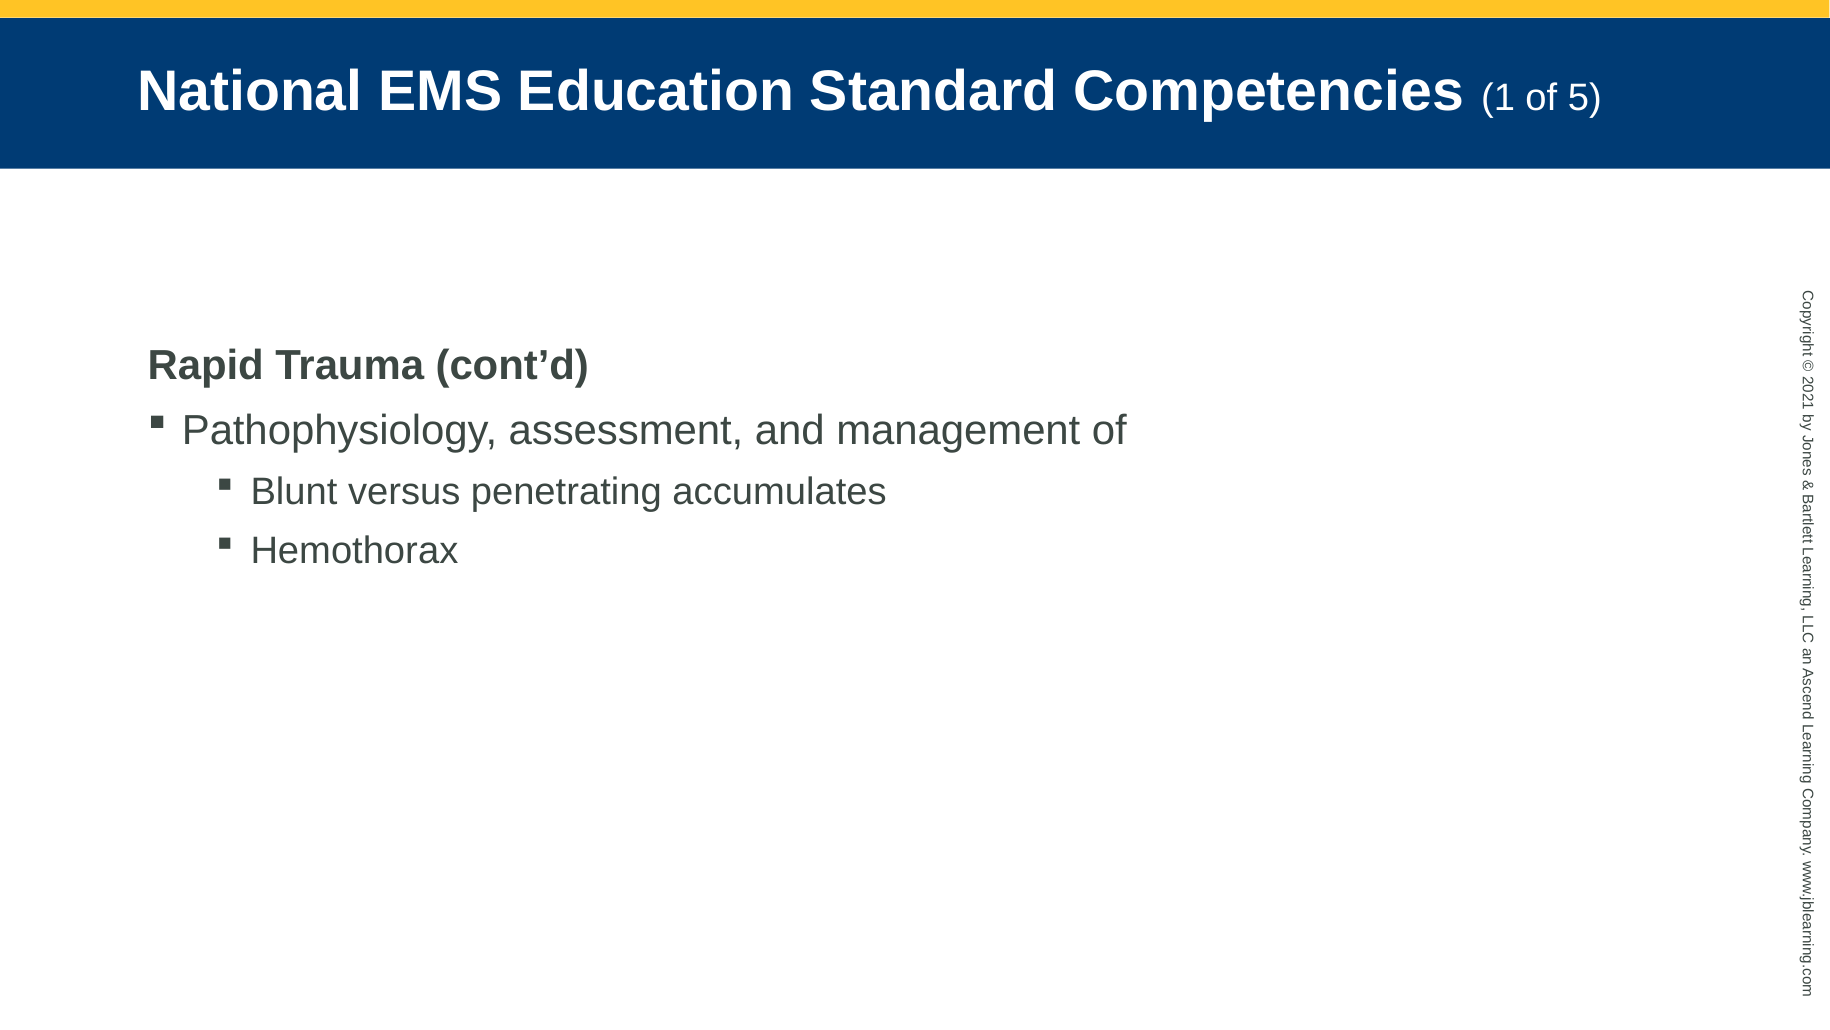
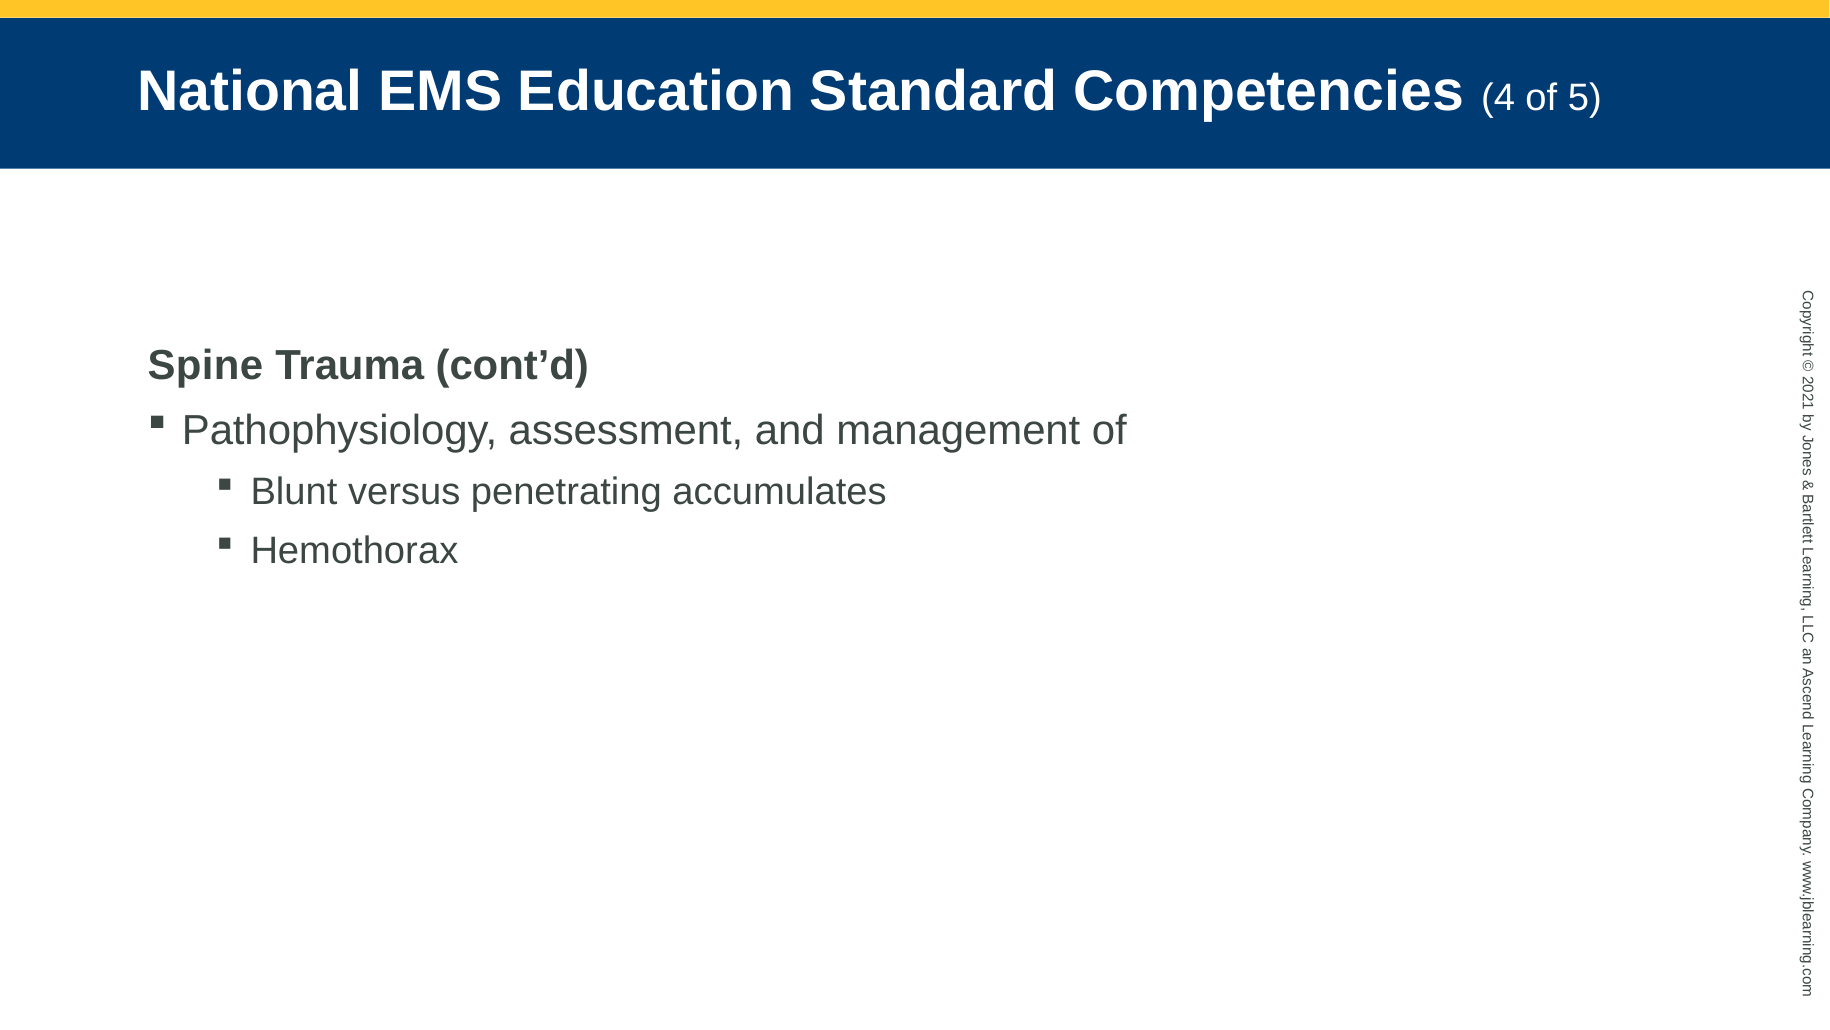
Competencies 1: 1 -> 4 (1498, 98)
Rapid: Rapid -> Spine (205, 366)
